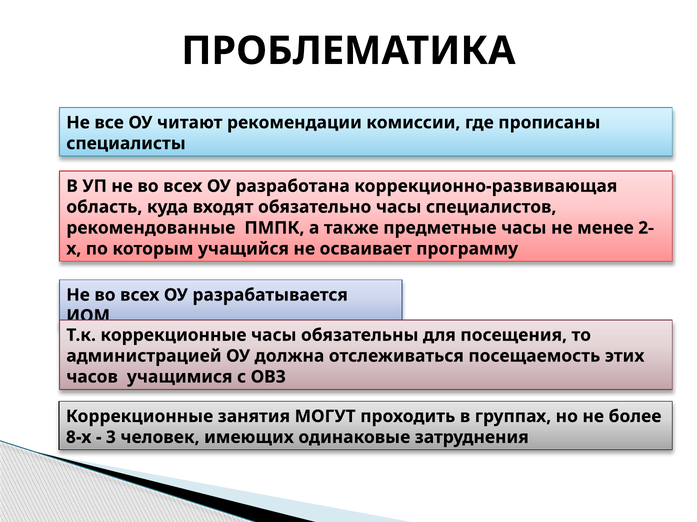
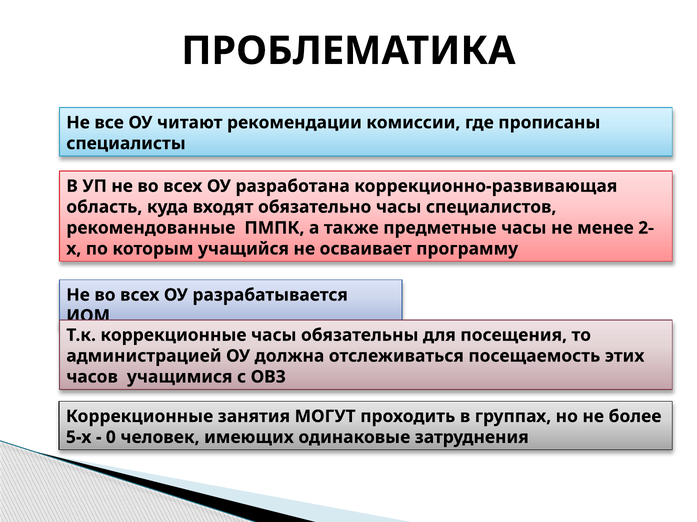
8-х: 8-х -> 5-х (79, 438)
3: 3 -> 0 (111, 438)
